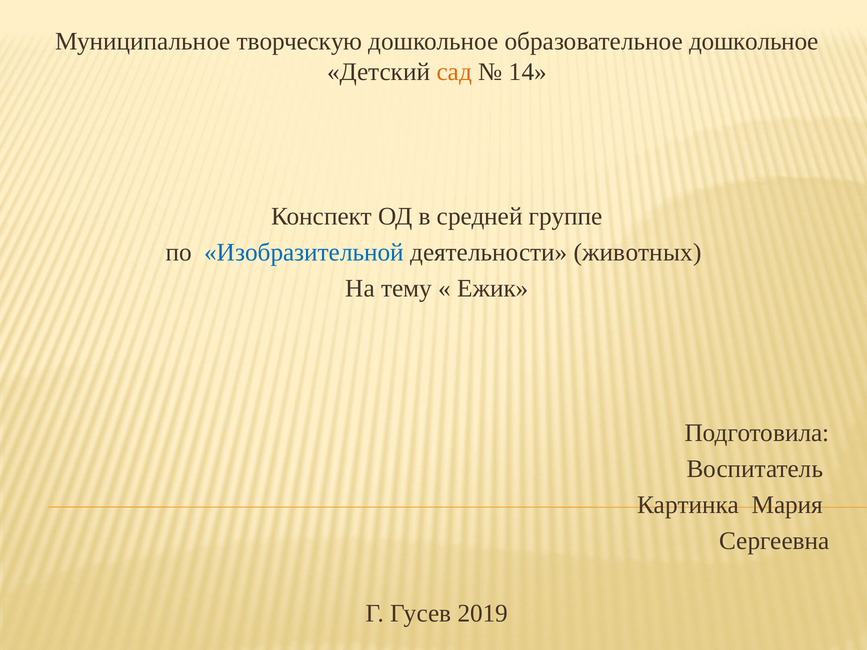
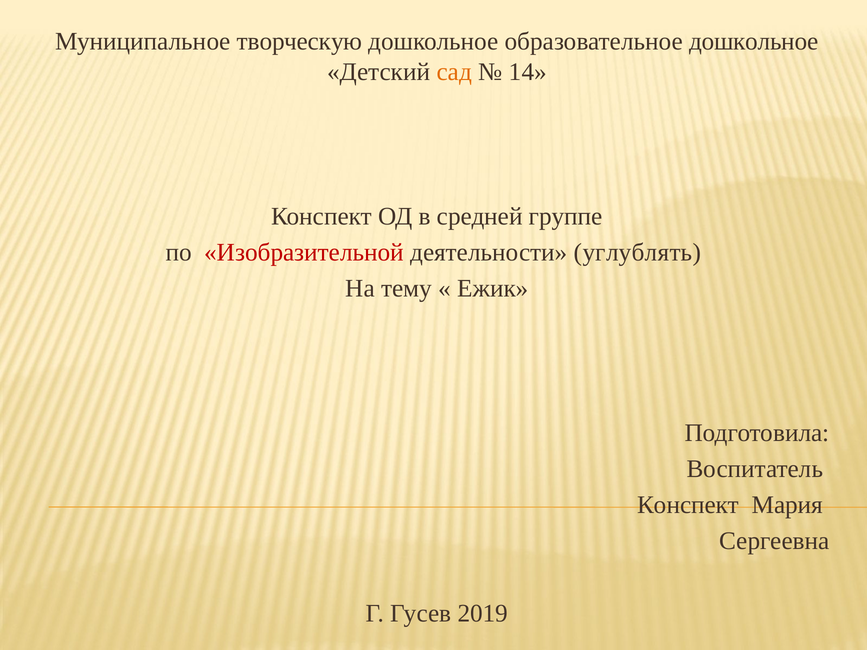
Изобразительной colour: blue -> red (304, 252)
животных: животных -> углублять (638, 252)
Картинка: Картинка -> Конспект (688, 505)
